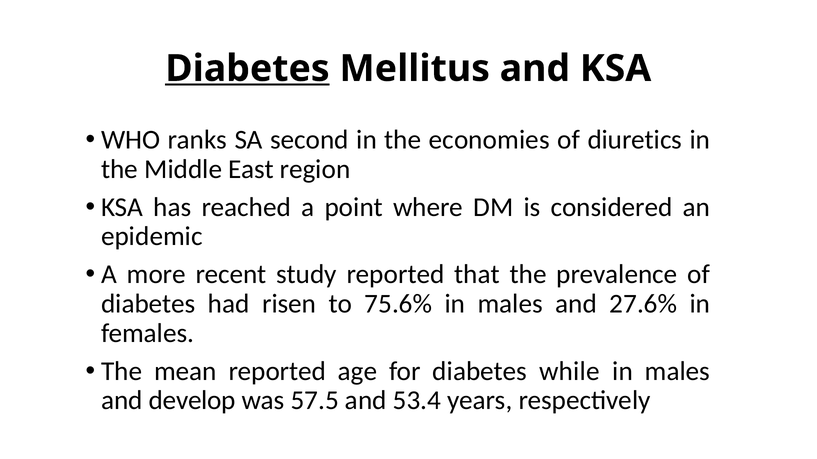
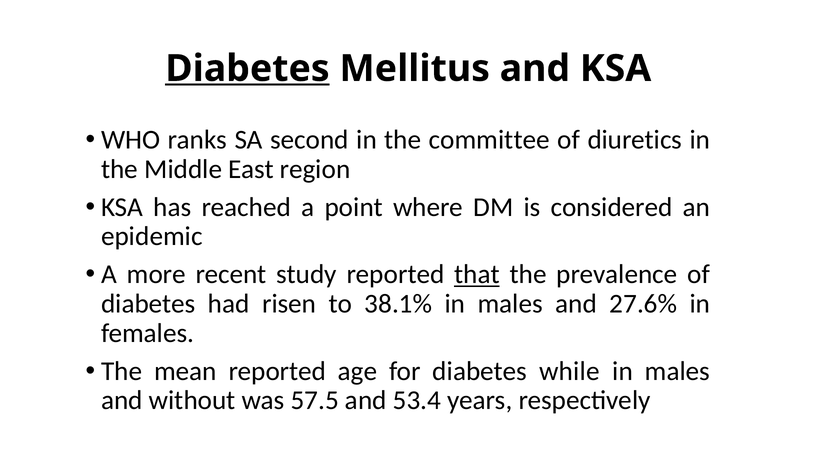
economies: economies -> committee (489, 140)
that underline: none -> present (477, 275)
75.6%: 75.6% -> 38.1% (398, 304)
develop: develop -> without (192, 401)
